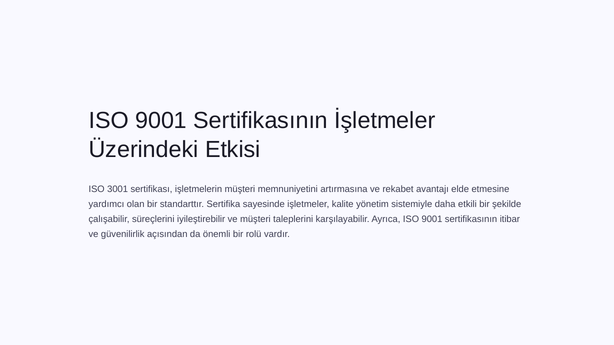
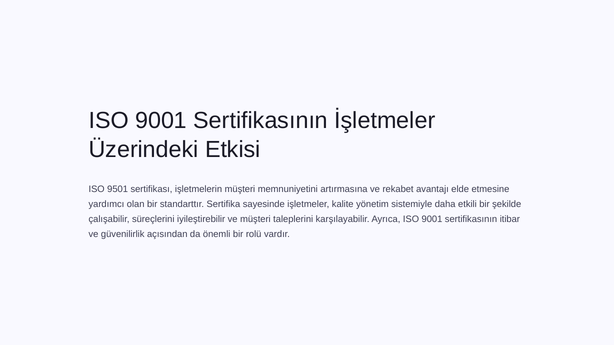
3001: 3001 -> 9501 (118, 190)
